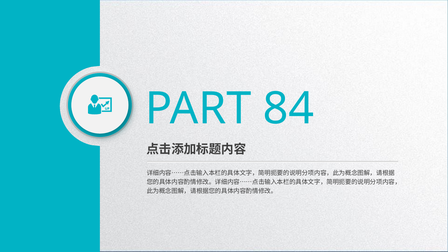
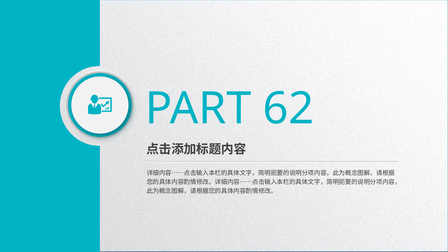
84: 84 -> 62 (289, 109)
